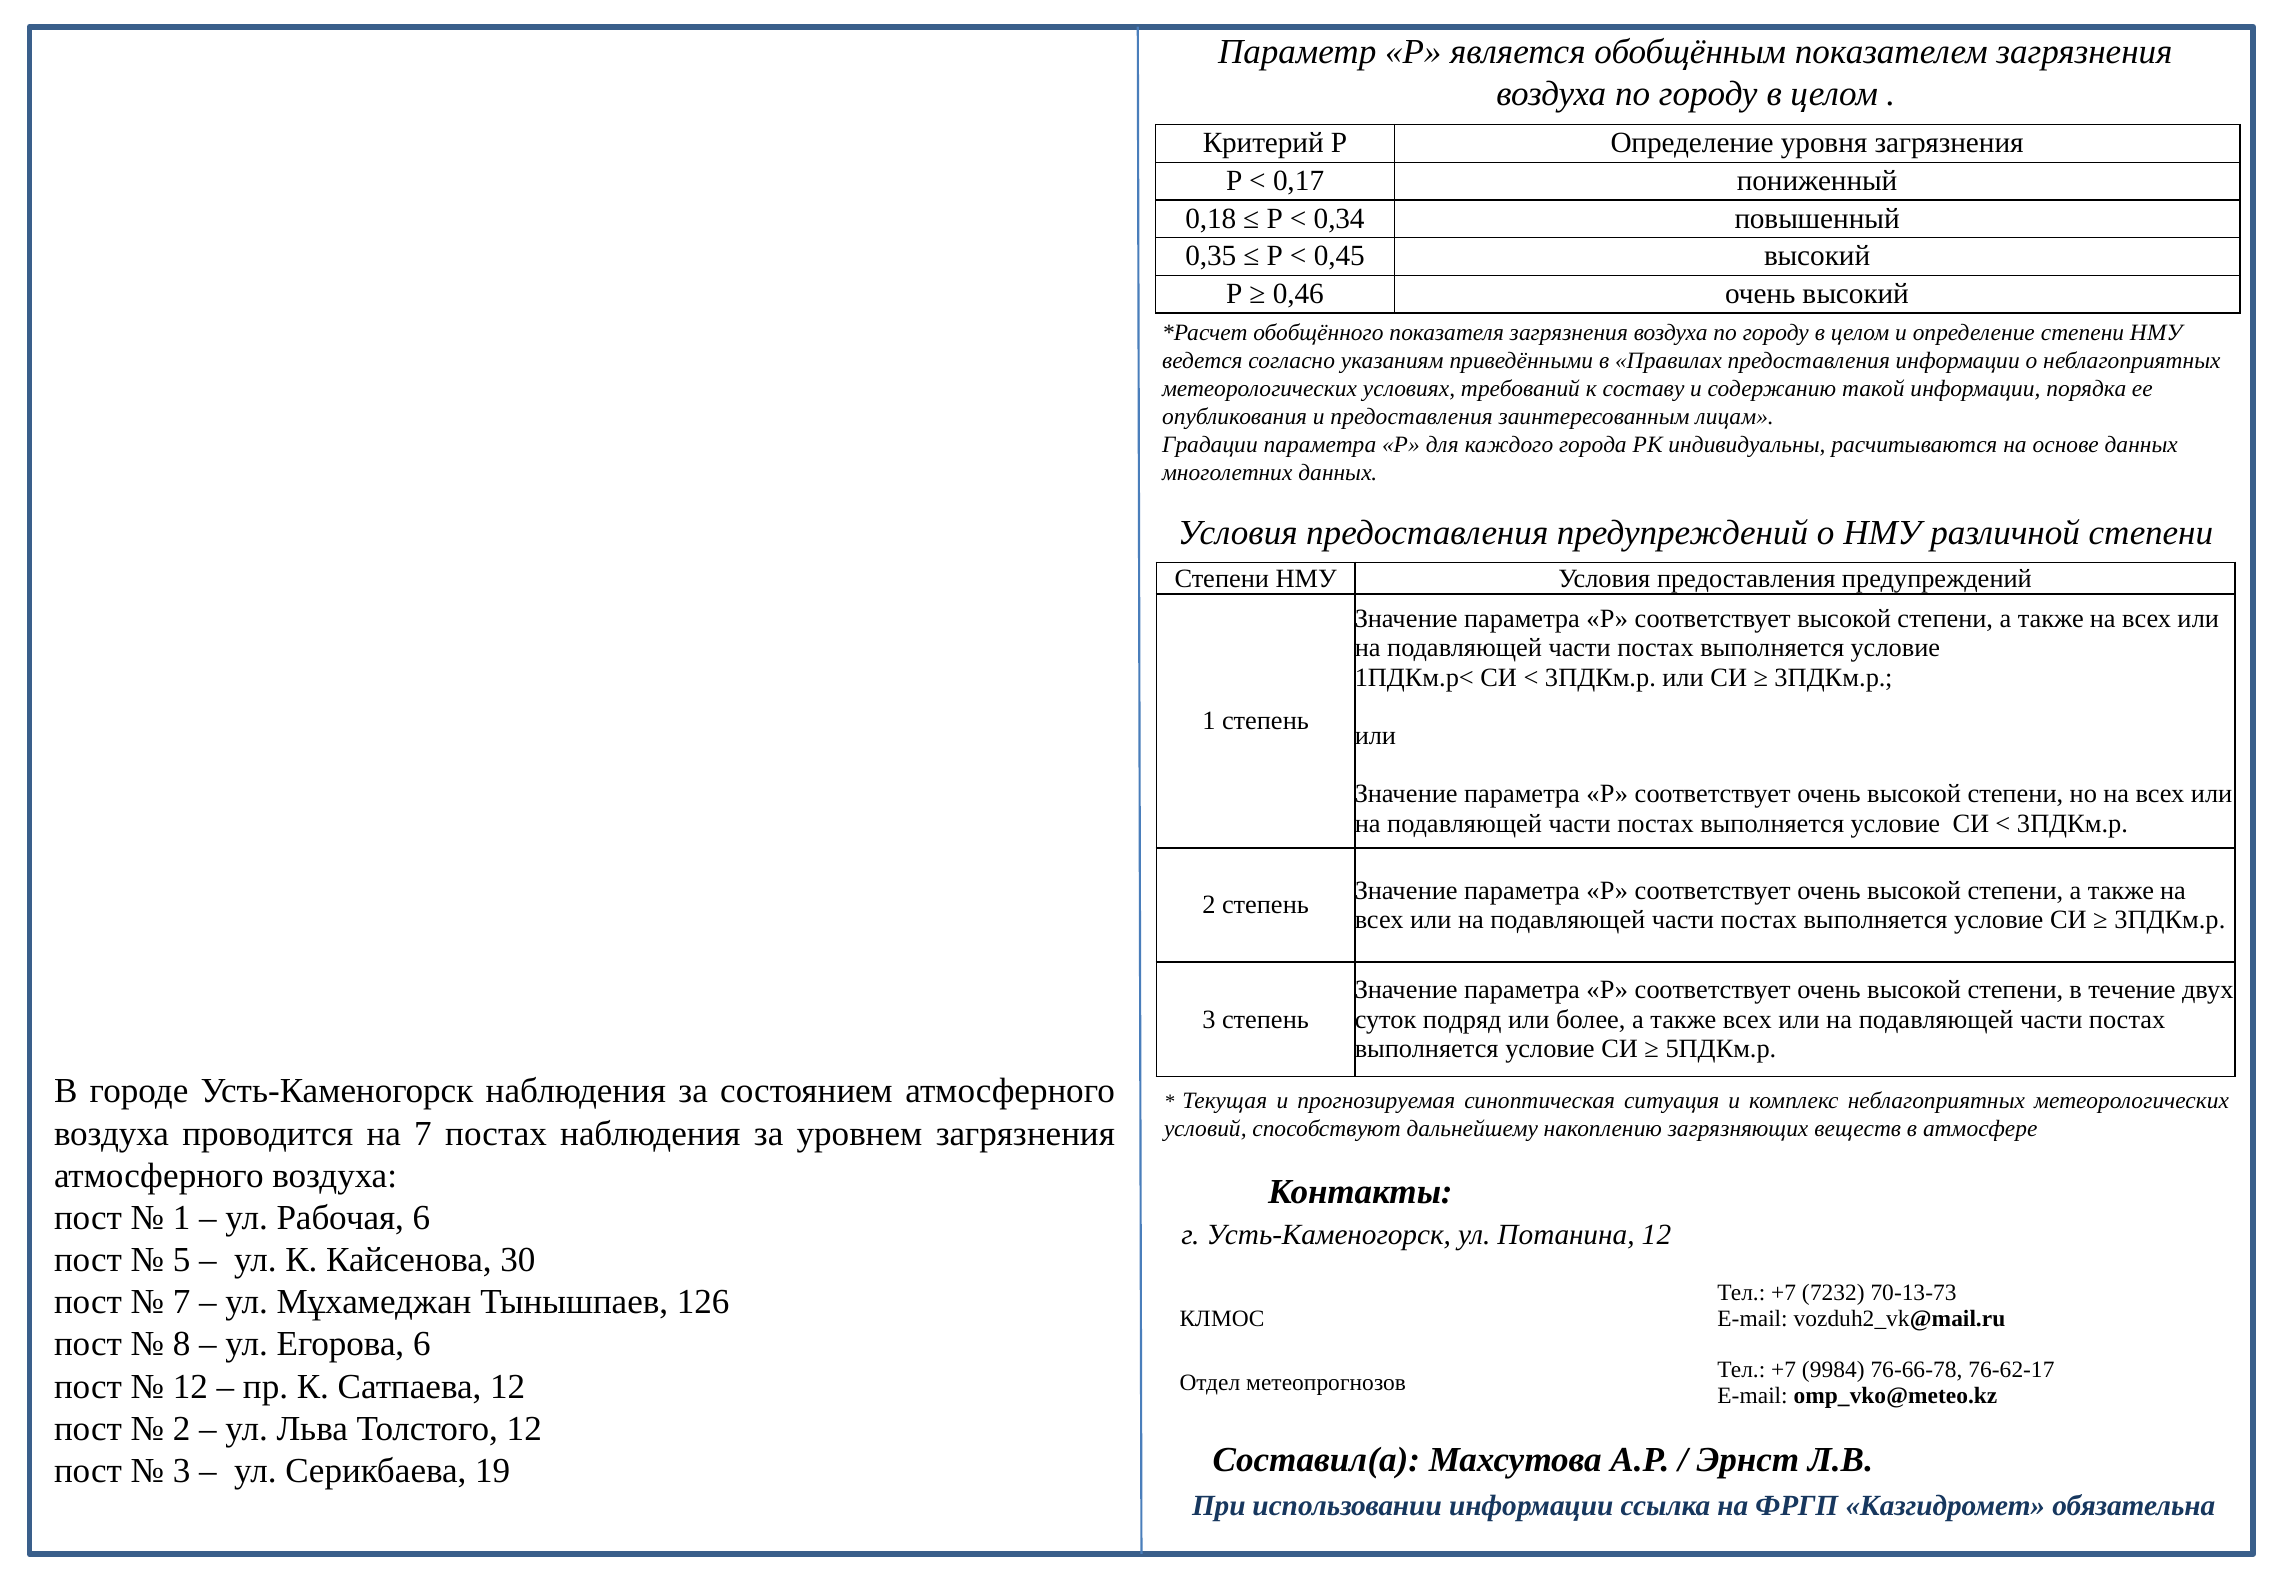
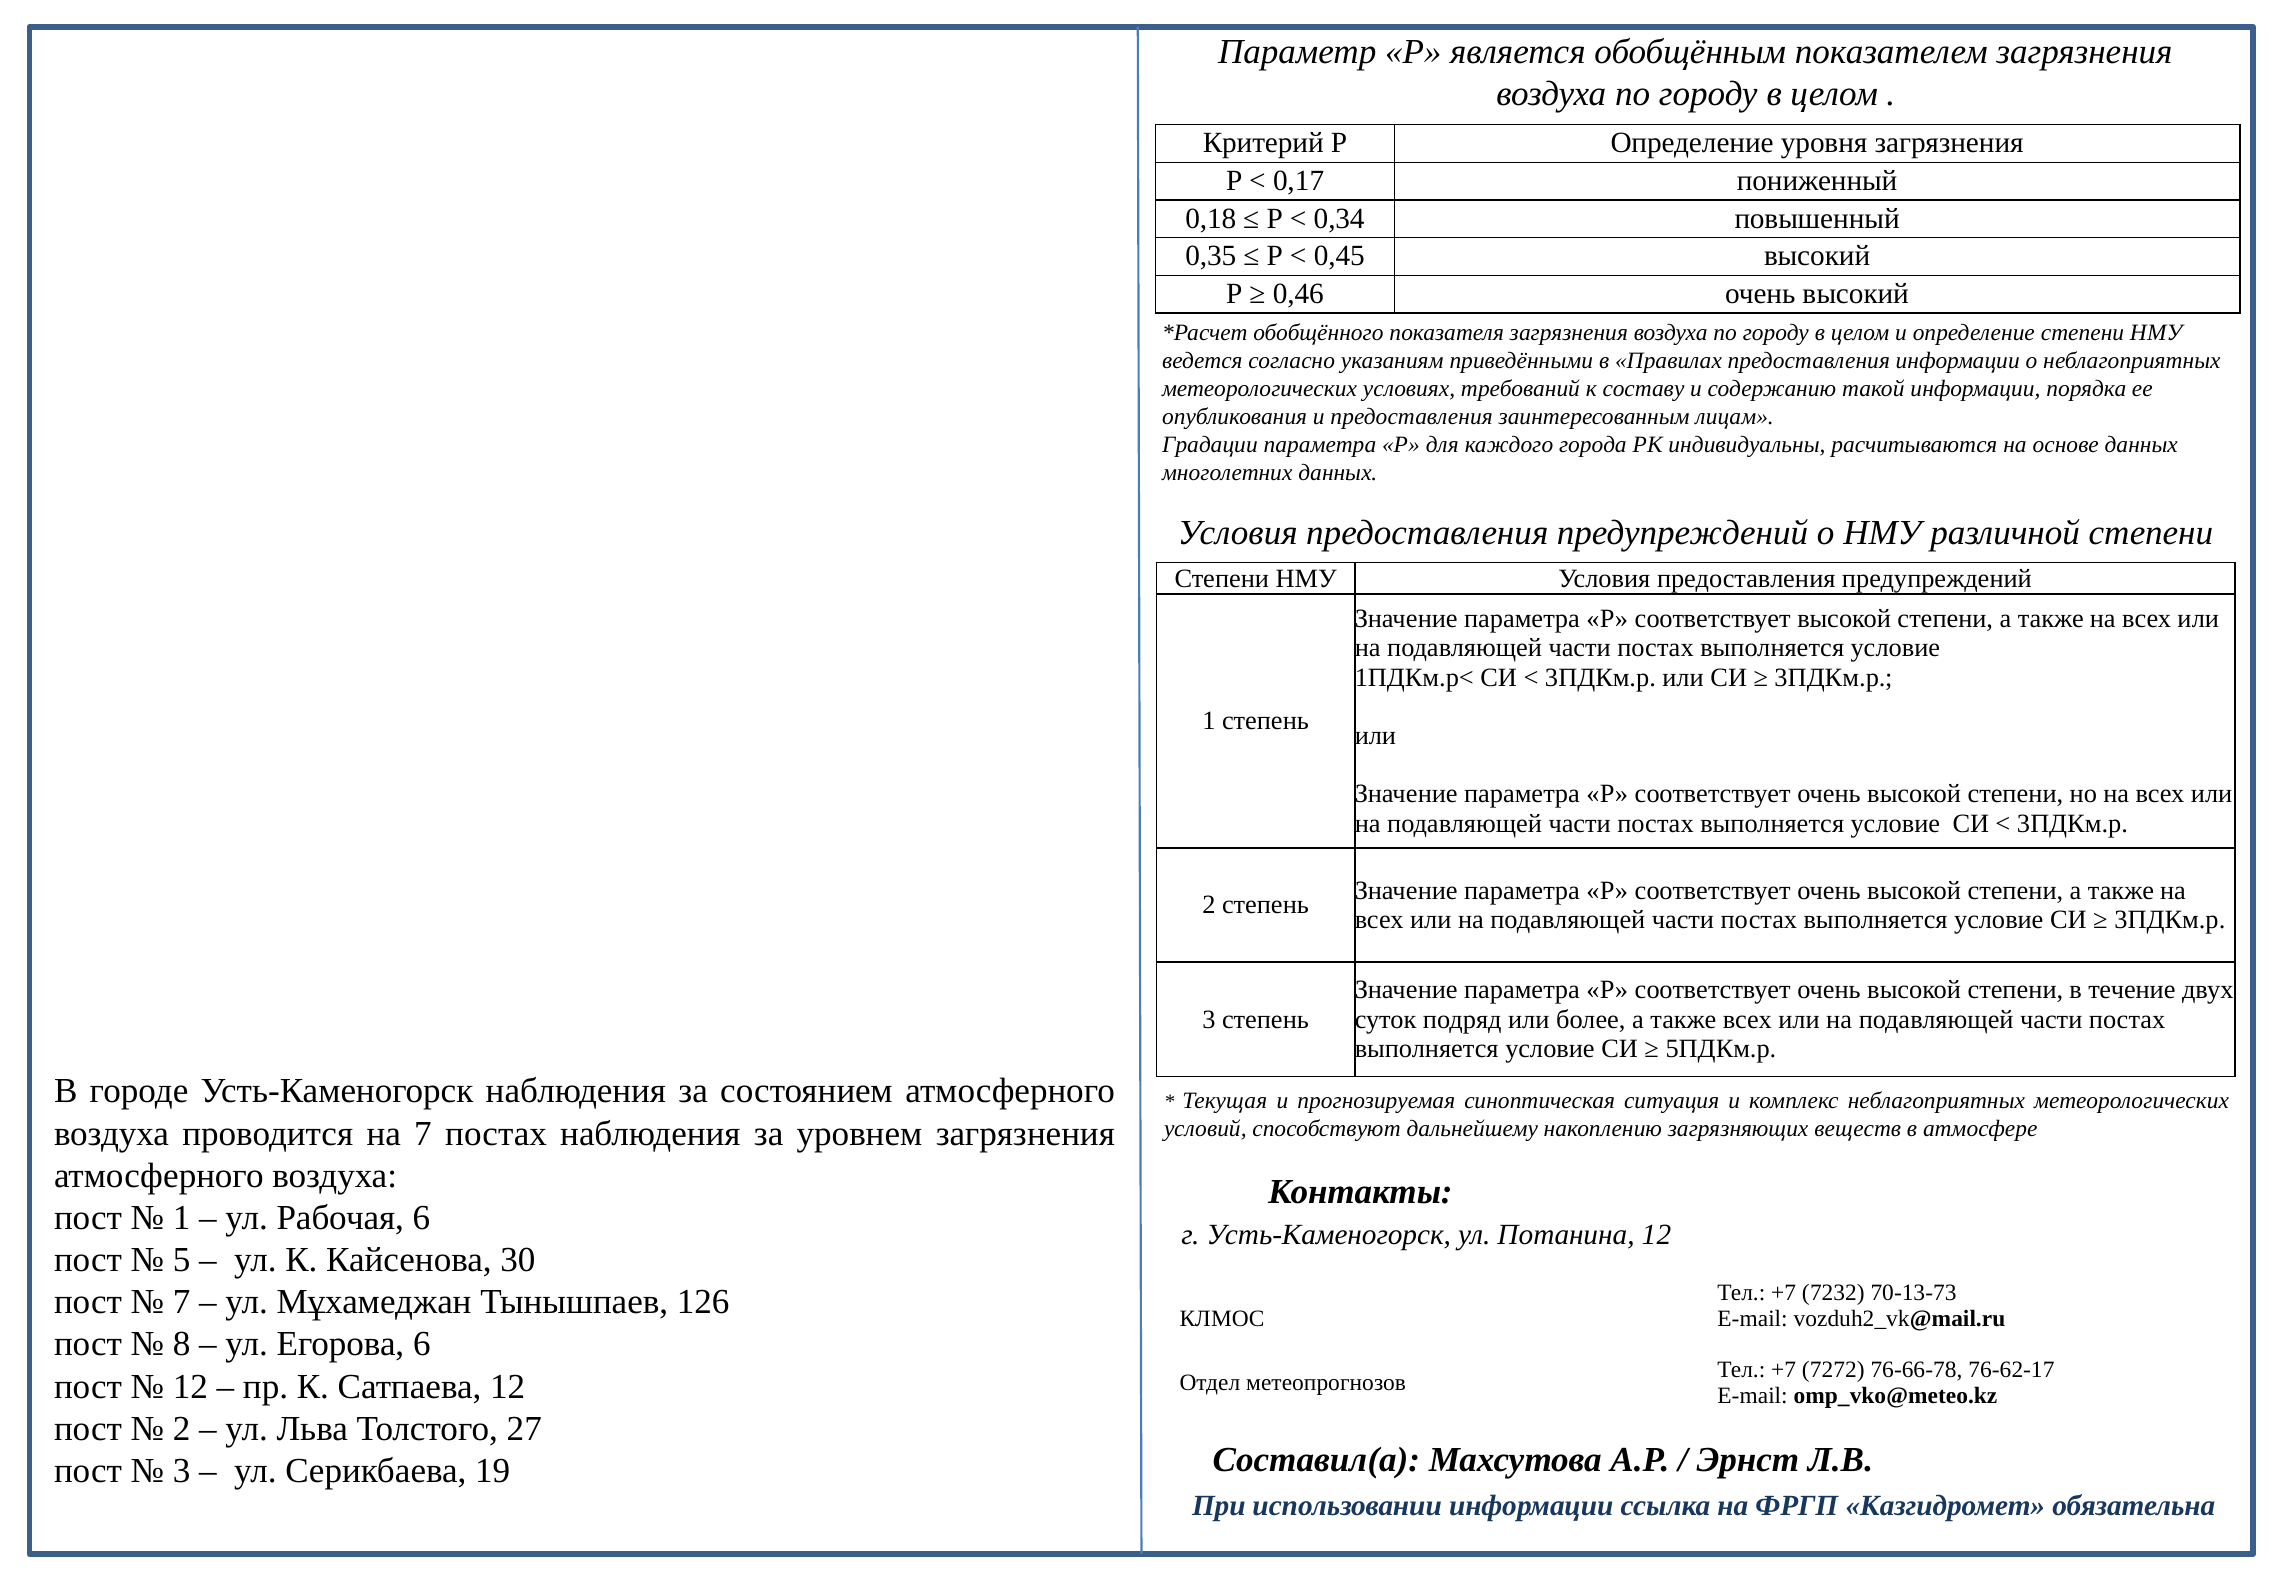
9984: 9984 -> 7272 (1833, 1370)
Толстого 12: 12 -> 27 (524, 1428)
